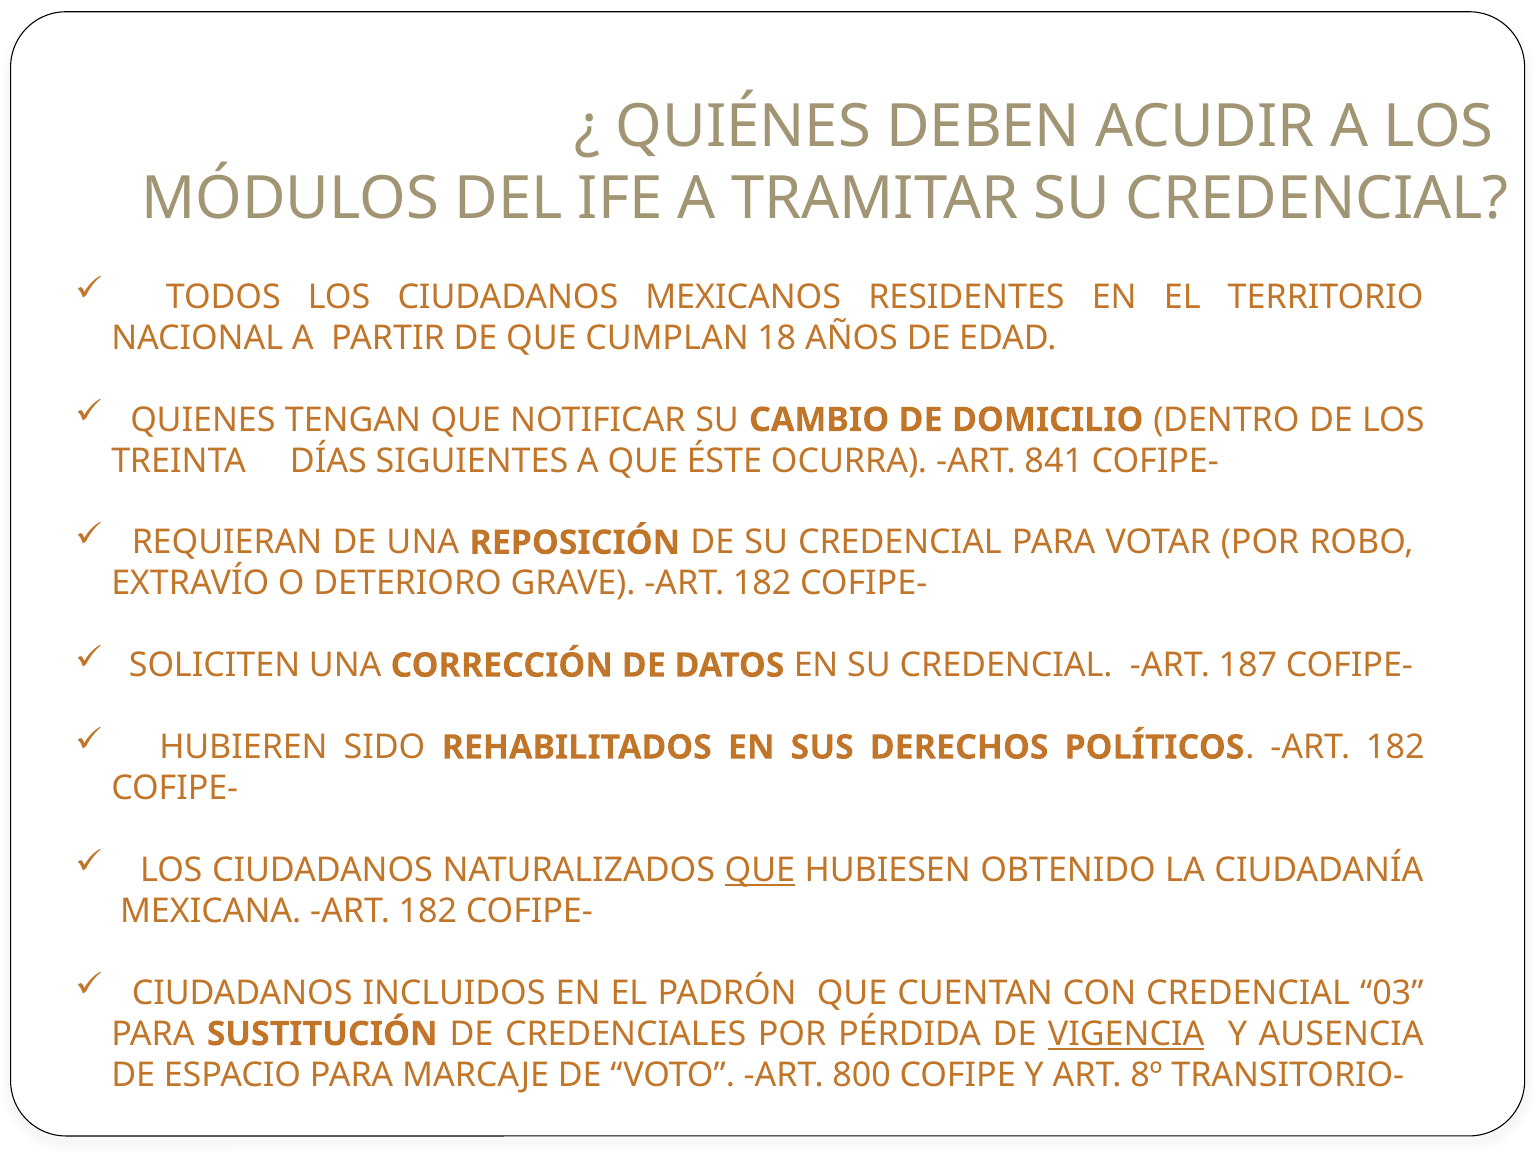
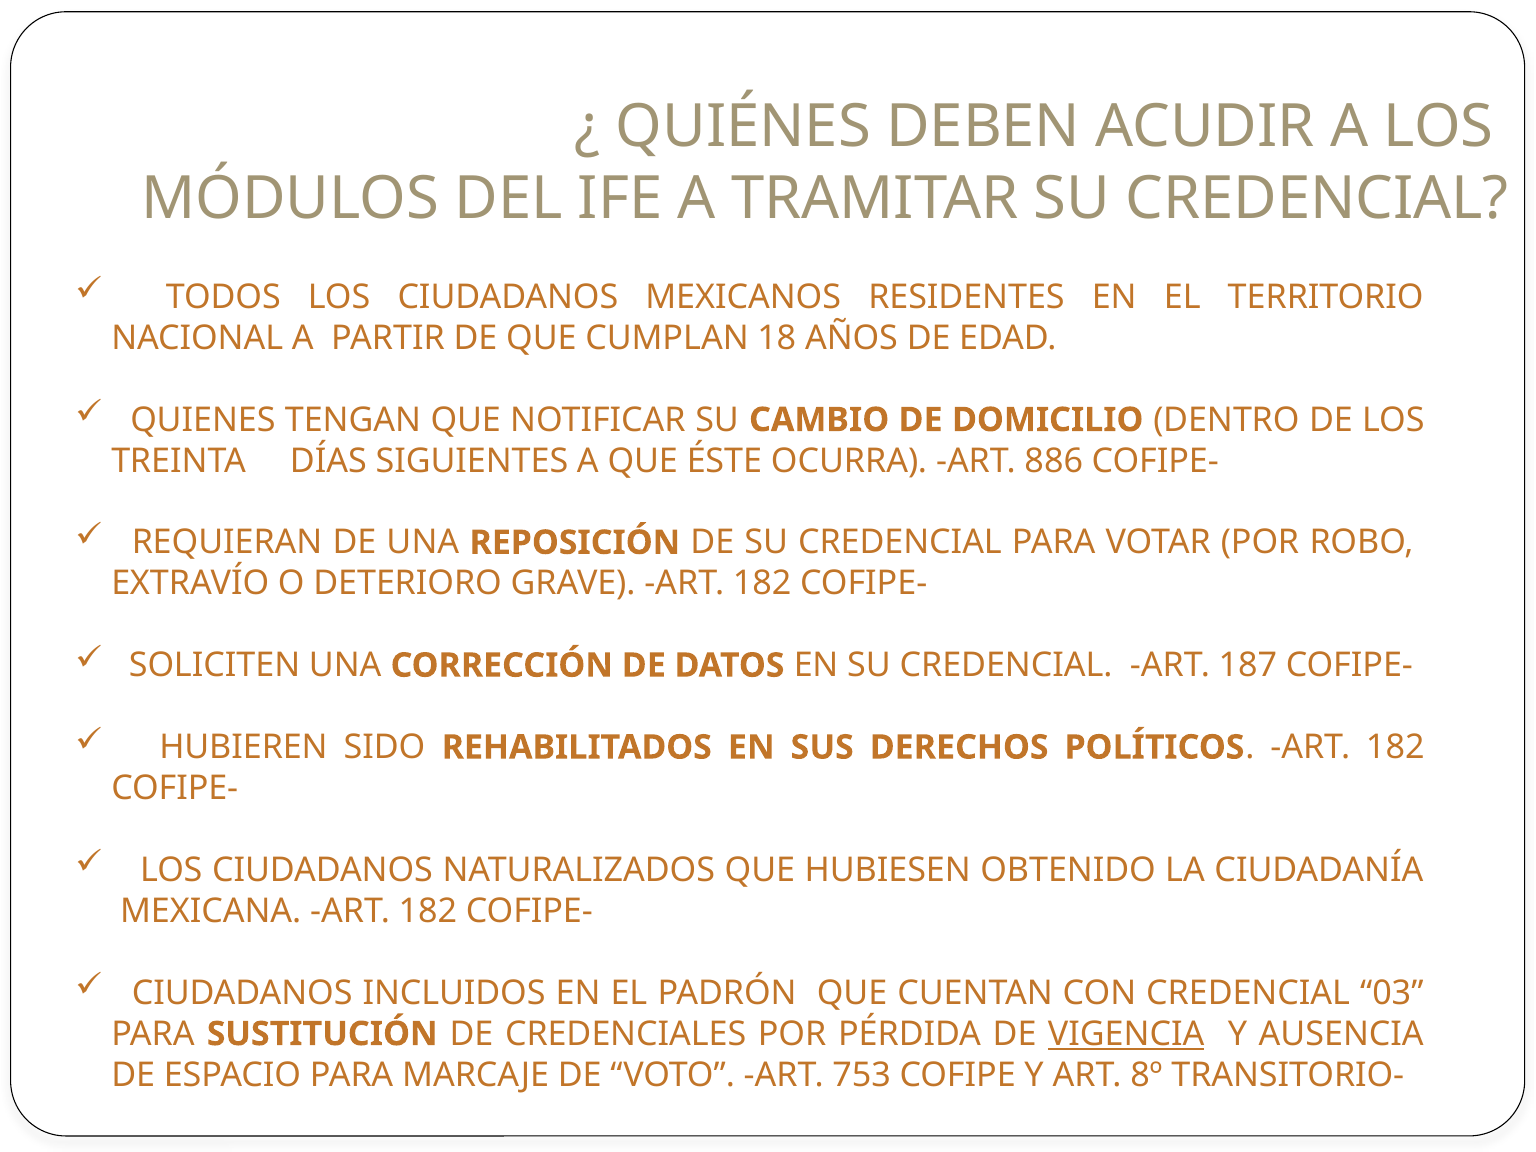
841: 841 -> 886 (1054, 461)
QUE underline: present -> none (760, 870)
800: 800 -> 753 (862, 1075)
